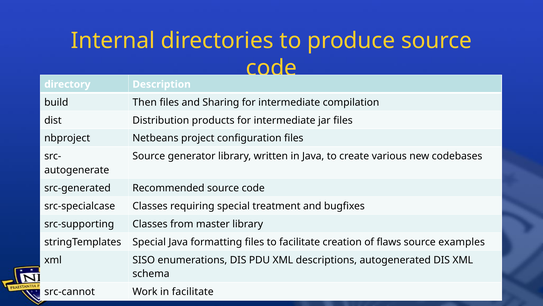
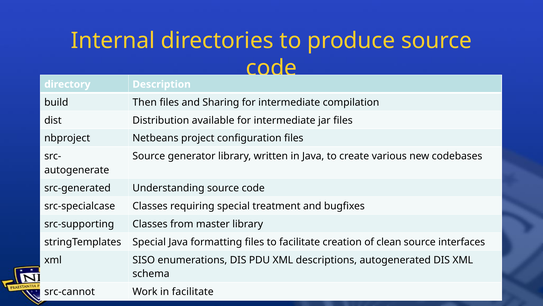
products: products -> available (213, 120)
Recommended: Recommended -> Understanding (168, 188)
flaws: flaws -> clean (389, 242)
examples: examples -> interfaces (462, 242)
